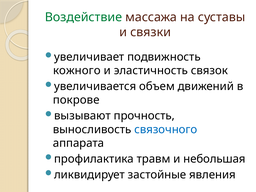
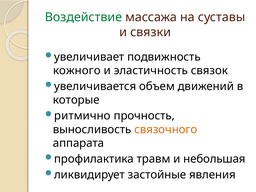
покрове: покрове -> которые (76, 100)
вызывают: вызывают -> ритмично (82, 116)
связочного colour: blue -> orange (166, 129)
